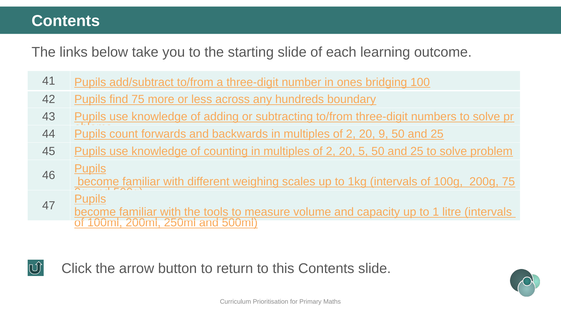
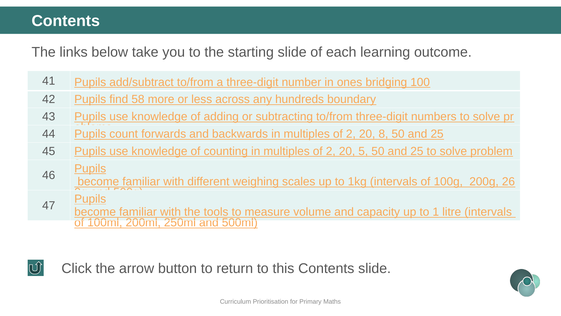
find 75: 75 -> 58 (138, 99)
9: 9 -> 8 (383, 134)
200g 75: 75 -> 26 (508, 181)
